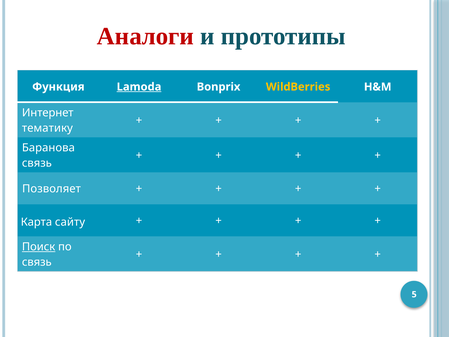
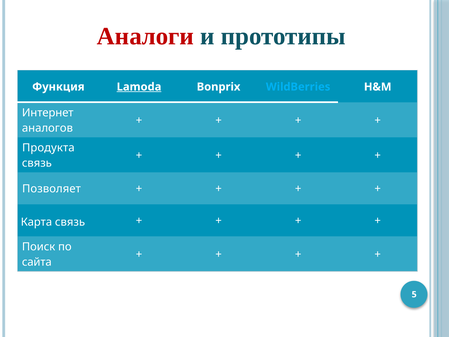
WildBerries colour: yellow -> light blue (298, 87)
тематику: тематику -> аналогов (47, 128)
Баранова: Баранова -> Продукта (48, 148)
Карта сайту: сайту -> связь (70, 222)
Поиск underline: present -> none (39, 247)
связь: связь -> сайта (37, 262)
